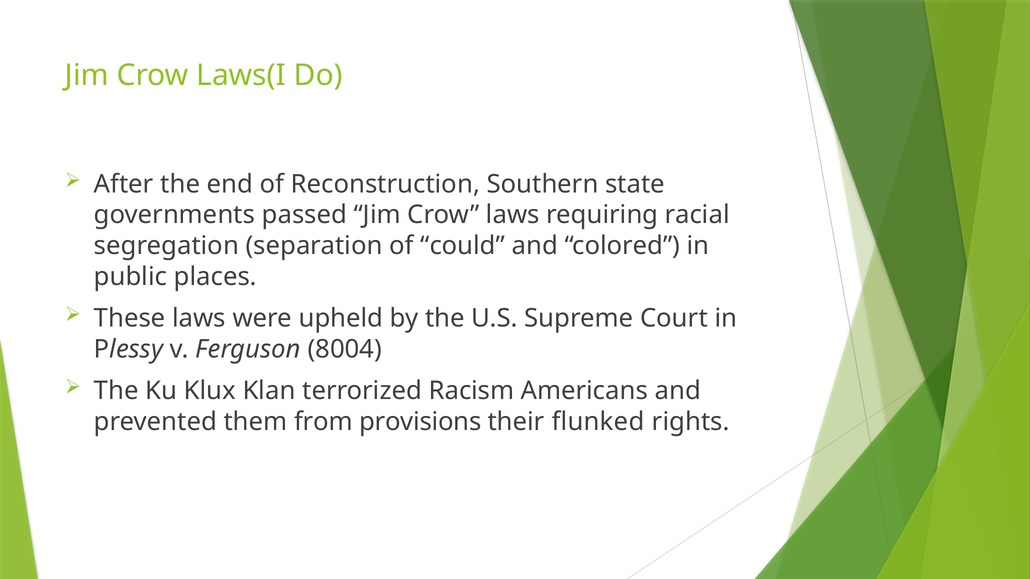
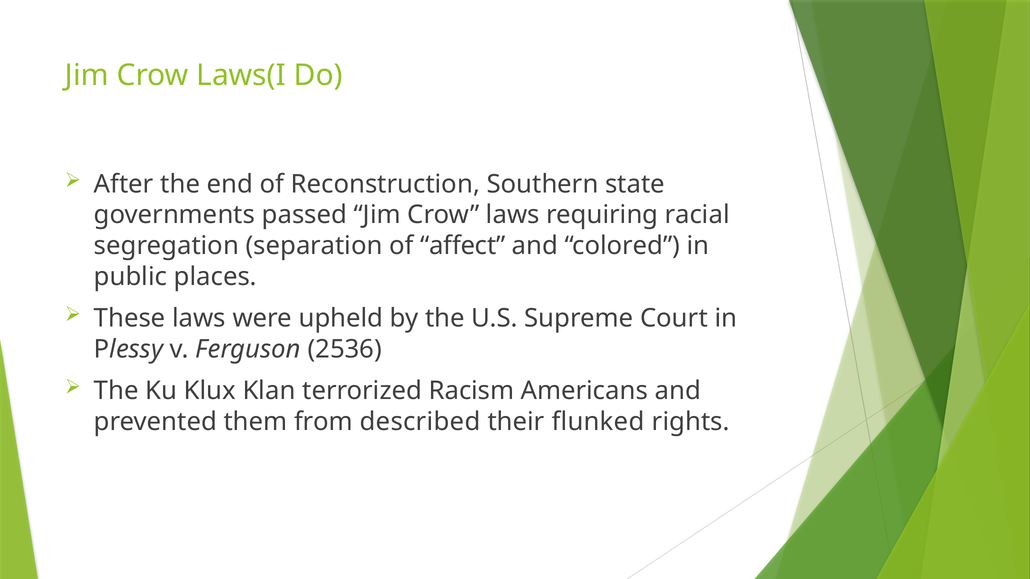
could: could -> affect (463, 246)
8004: 8004 -> 2536 (345, 349)
provisions: provisions -> described (420, 422)
